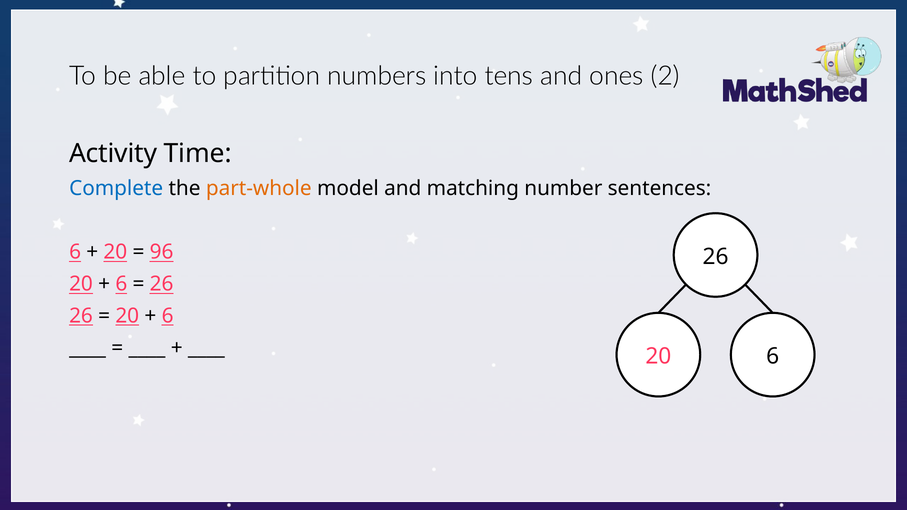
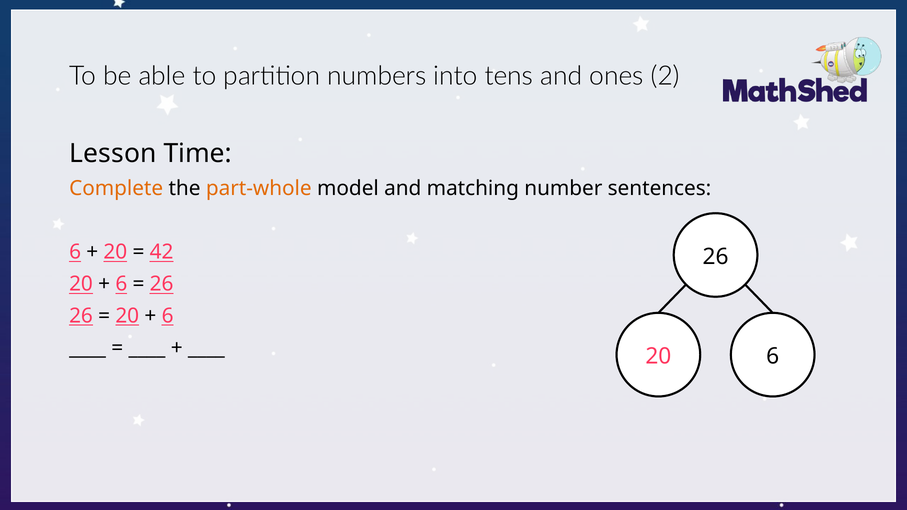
Activity: Activity -> Lesson (113, 153)
Complete colour: blue -> orange (116, 188)
96: 96 -> 42 (162, 252)
